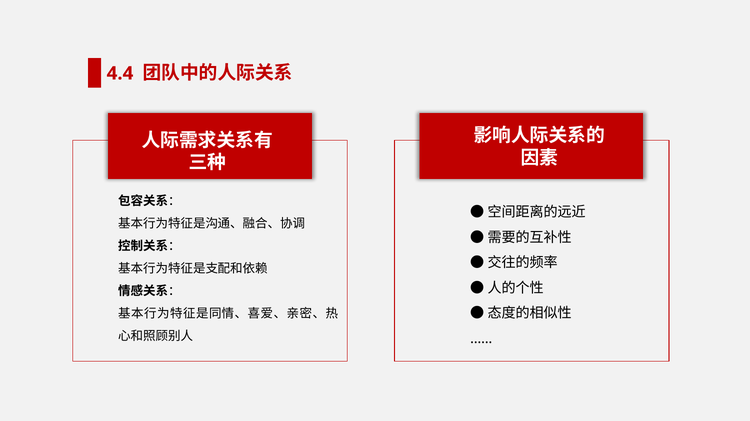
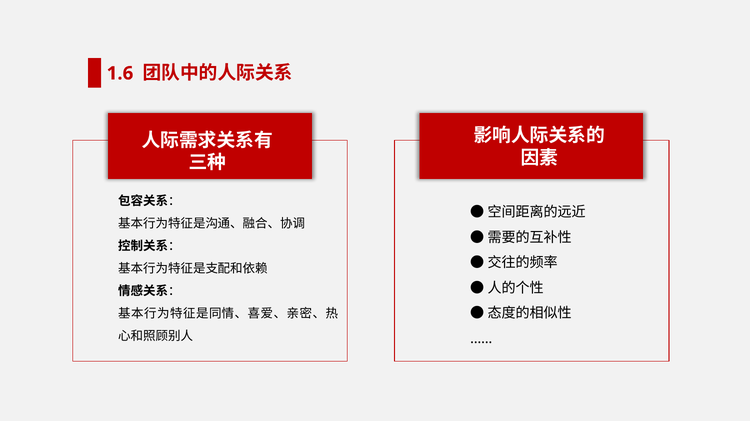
4.4: 4.4 -> 1.6 (120, 73)
